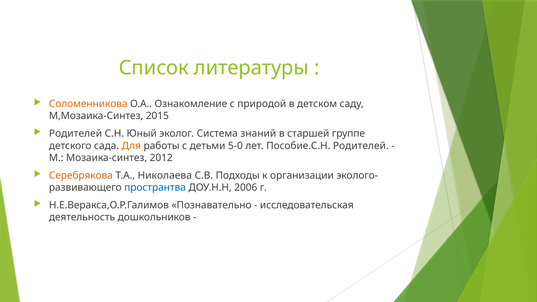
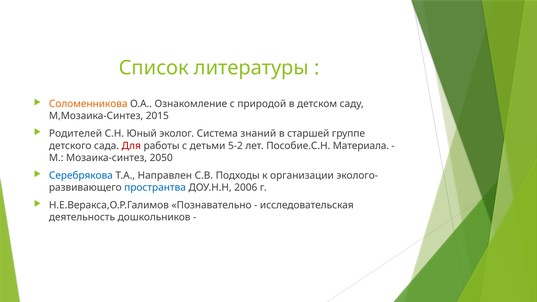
Для colour: orange -> red (131, 146)
5-0: 5-0 -> 5-2 (235, 146)
Пособие.С.Н Родителей: Родителей -> Материала (361, 146)
2012: 2012 -> 2050 (161, 158)
Серебрякова colour: orange -> blue (81, 176)
Николаева: Николаева -> Направлен (165, 176)
